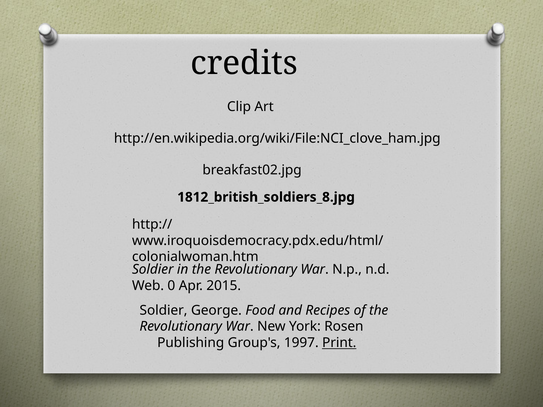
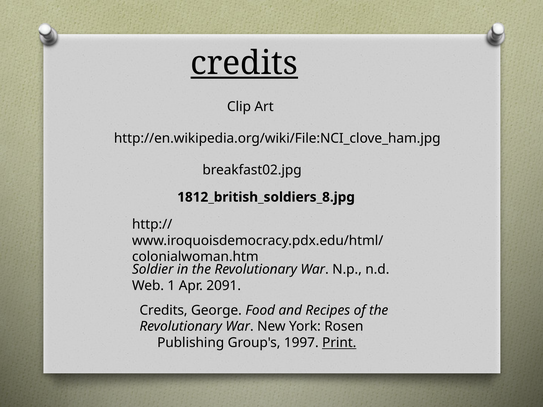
credits underline: none -> present (244, 63)
0: 0 -> 1 (171, 286)
2015: 2015 -> 2091 (224, 286)
Soldier: Soldier -> Credits (164, 310)
